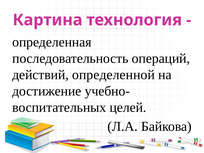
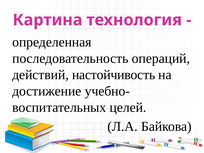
определенной: определенной -> настойчивость (114, 75)
